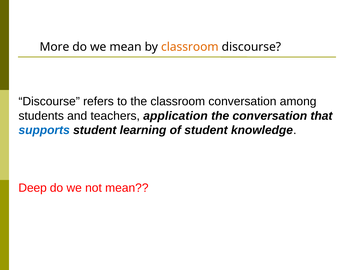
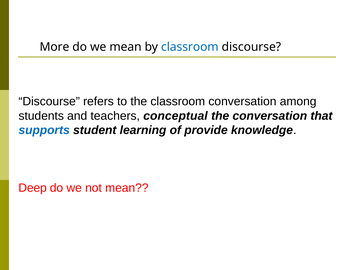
classroom colour: orange -> blue (190, 47)
application: application -> conceptual (176, 116)
of student: student -> provide (206, 130)
